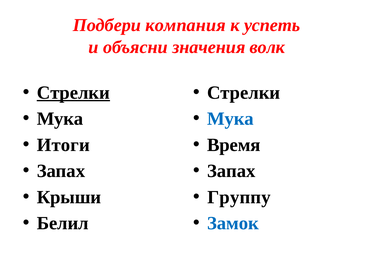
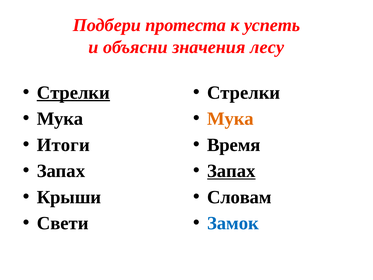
компания: компания -> протеста (186, 25)
волк: волк -> лесу (267, 47)
Мука colour: blue -> orange (230, 119)
Запах underline: none -> present (231, 171)
Группу: Группу -> Словам (239, 197)
Белил: Белил -> Свети (63, 223)
